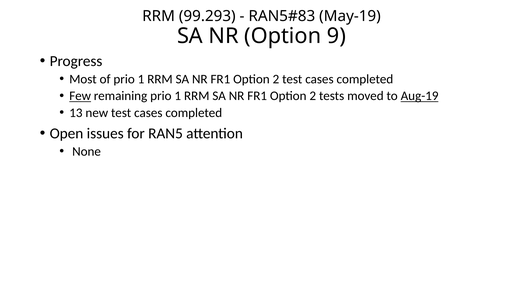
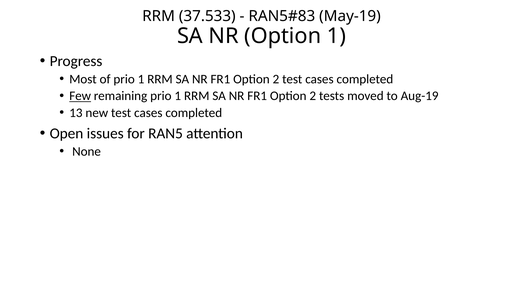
99.293: 99.293 -> 37.533 (207, 16)
Option 9: 9 -> 1 (336, 36)
Aug-19 underline: present -> none (420, 96)
